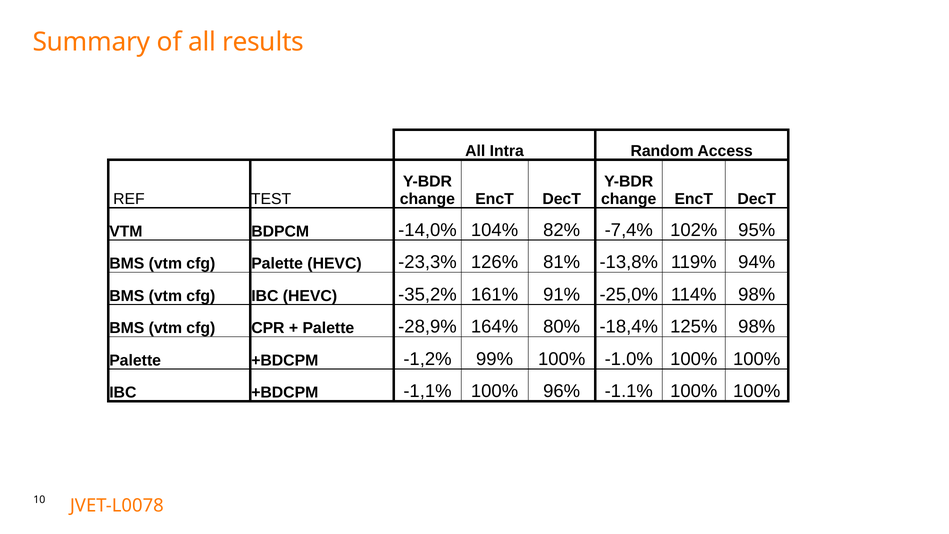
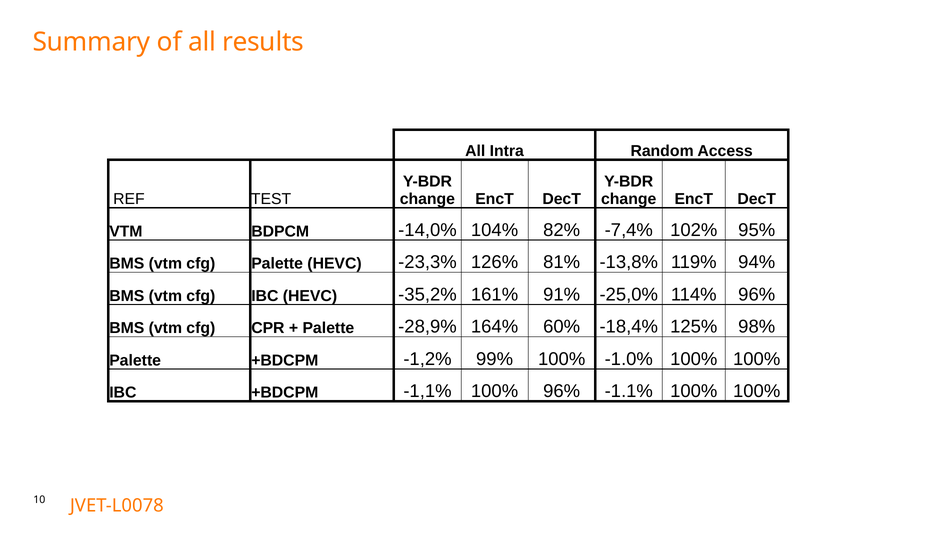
114% 98%: 98% -> 96% (757, 294)
80%: 80% -> 60% (562, 327)
